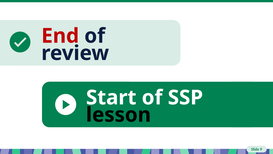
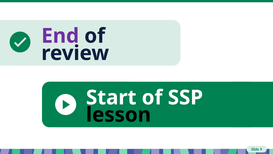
End colour: red -> purple (60, 36)
